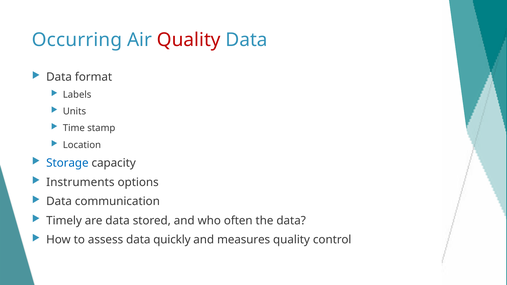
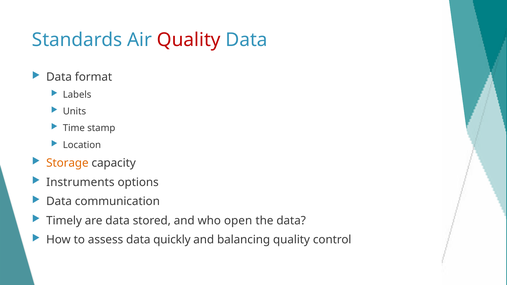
Occurring: Occurring -> Standards (77, 40)
Storage colour: blue -> orange (67, 163)
often: often -> open (238, 221)
measures: measures -> balancing (244, 240)
